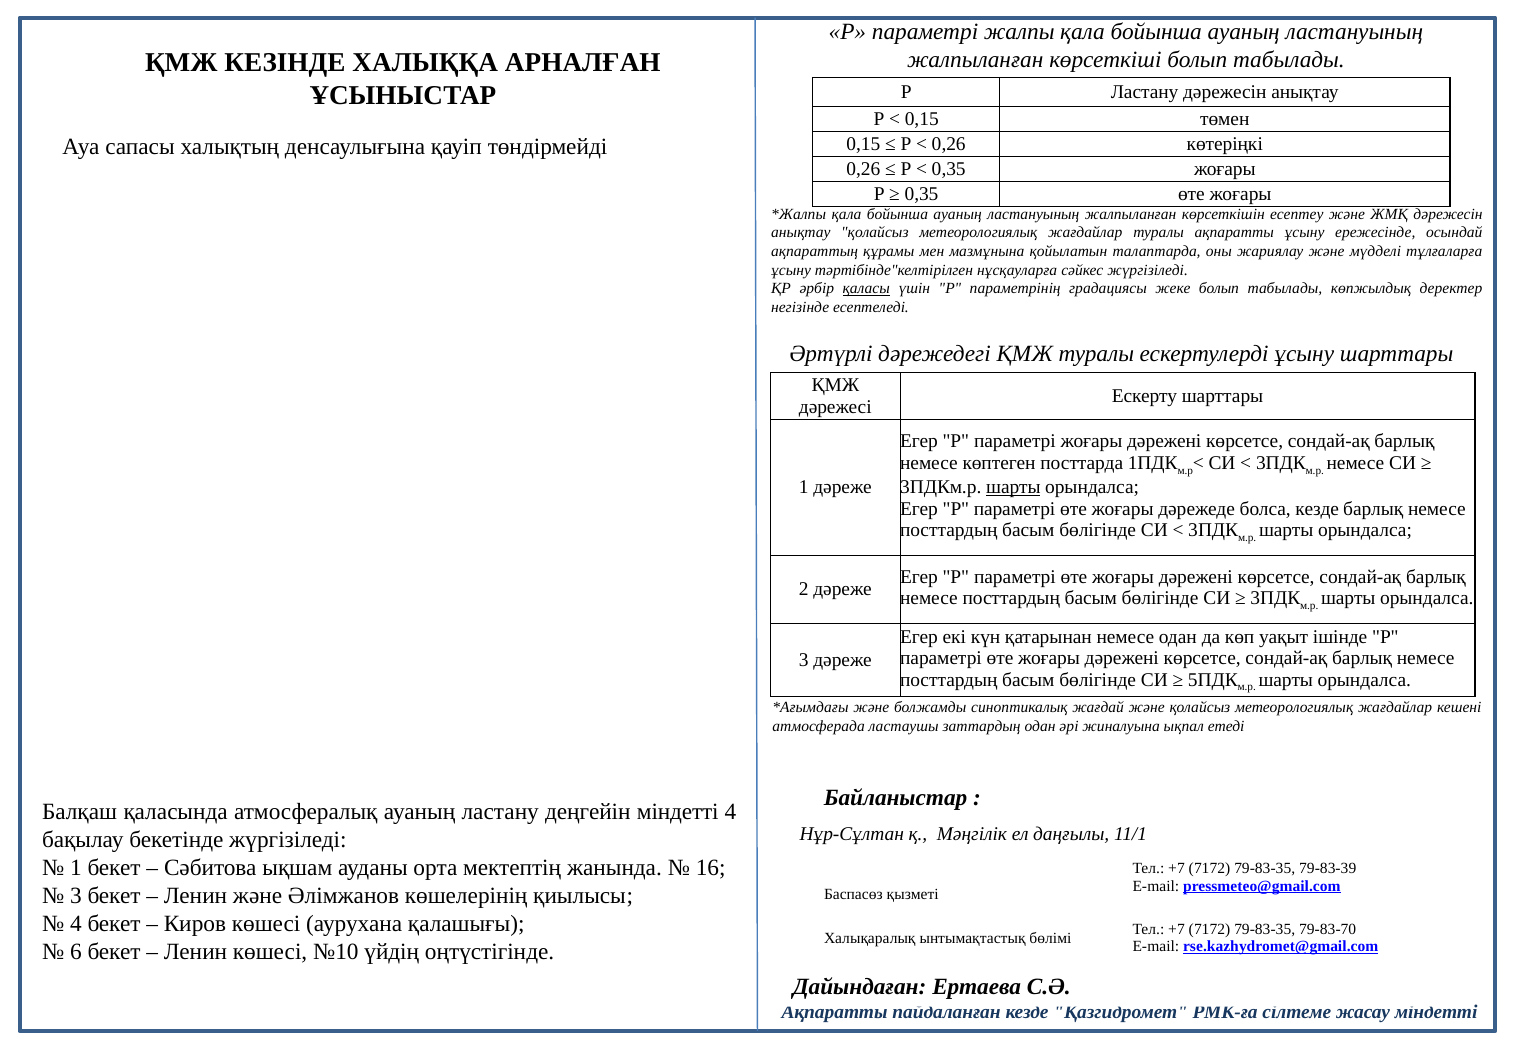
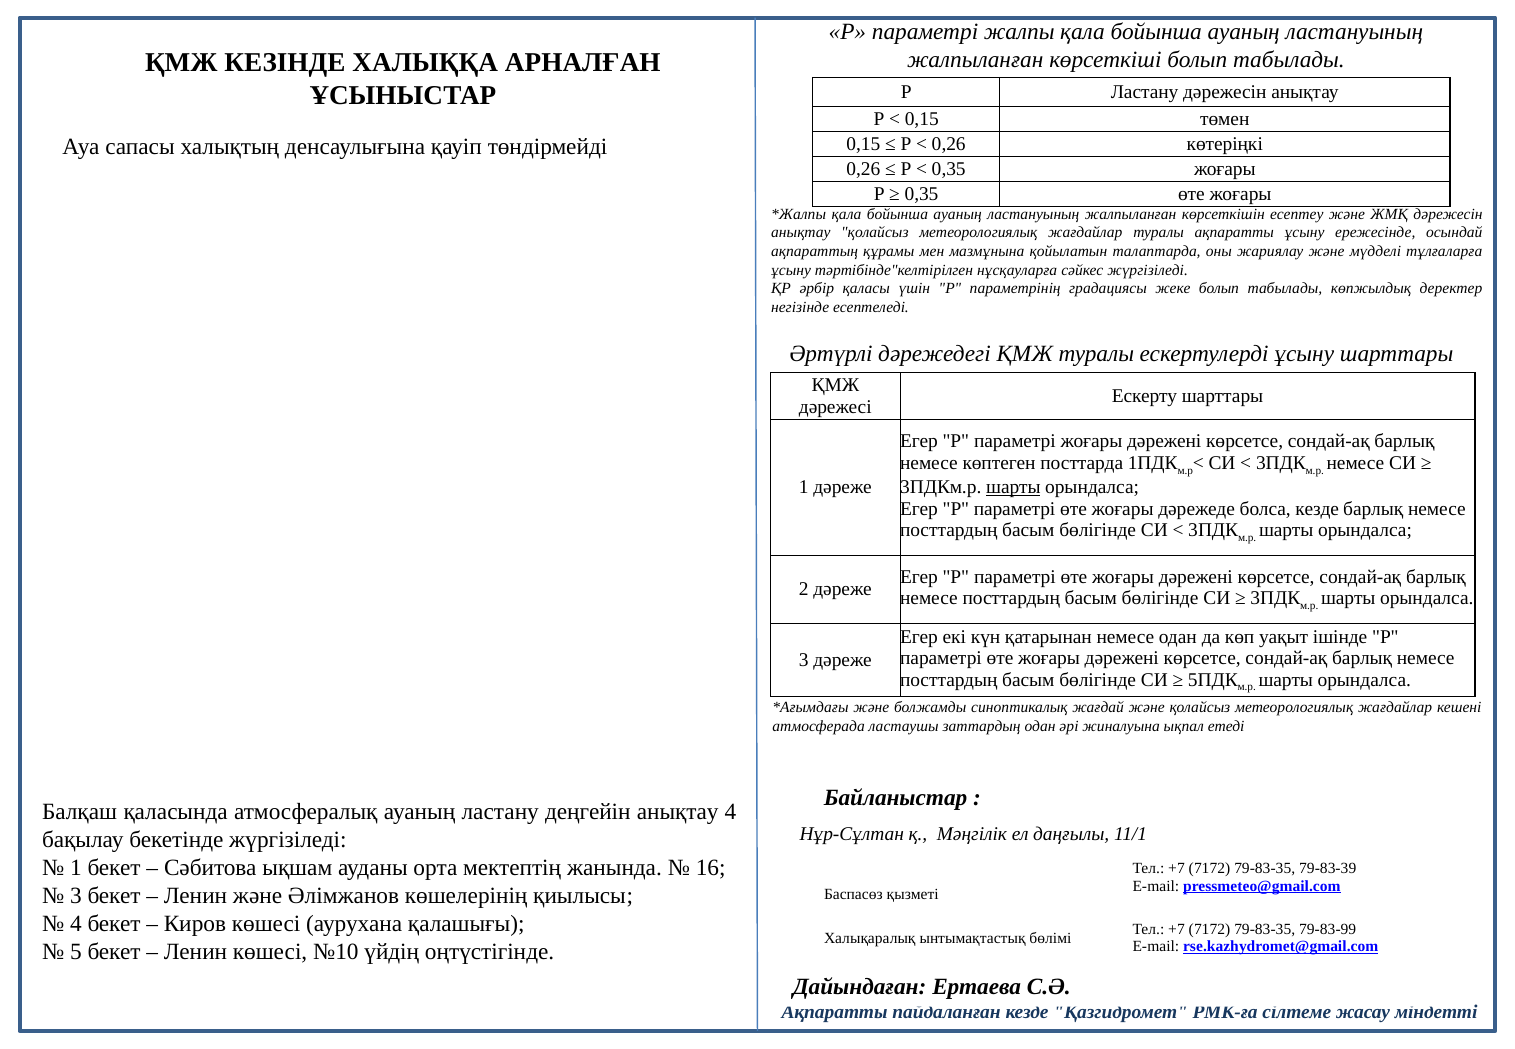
қаласы underline: present -> none (866, 289)
деңгейін міндетті: міндетті -> анықтау (678, 812)
79-83-70: 79-83-70 -> 79-83-99 (1328, 929)
6: 6 -> 5 (76, 952)
